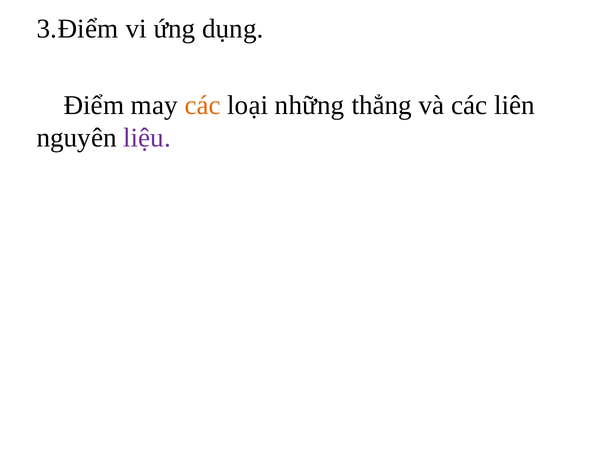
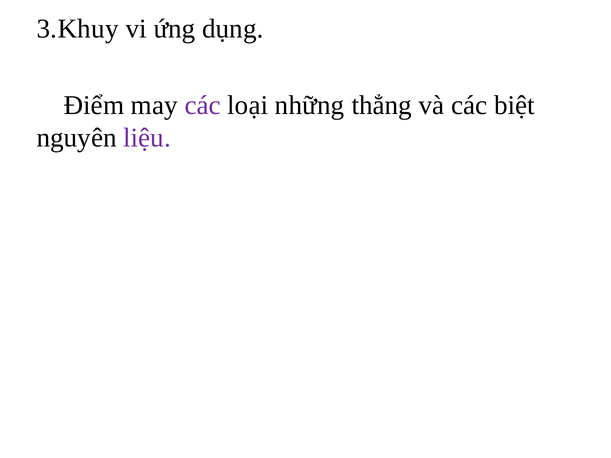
3.Điểm: 3.Điểm -> 3.Khuy (78, 29)
các colour: orange -> purple (203, 105)
liên: liên -> biệt (514, 105)
